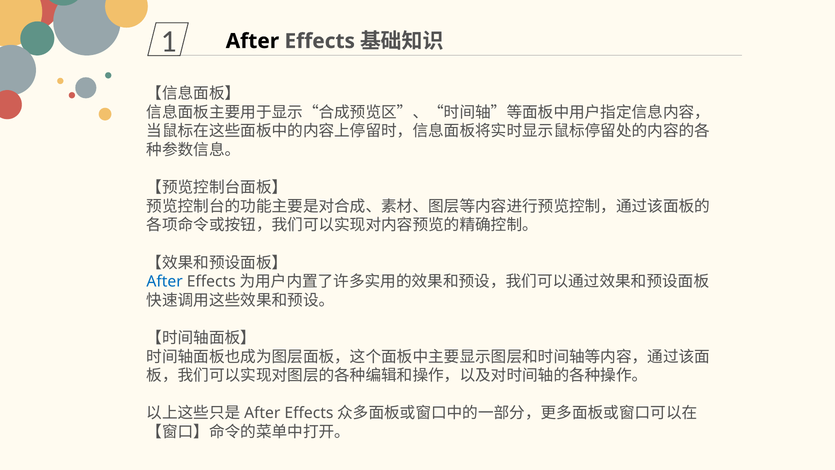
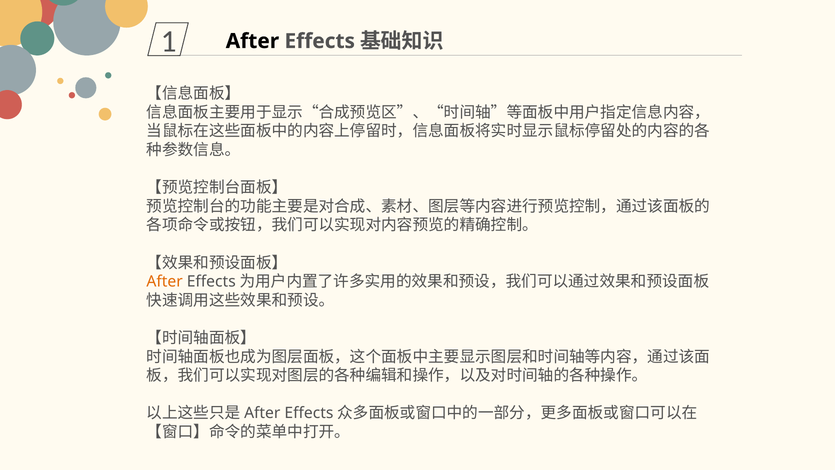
After colour: blue -> orange (165, 281)
